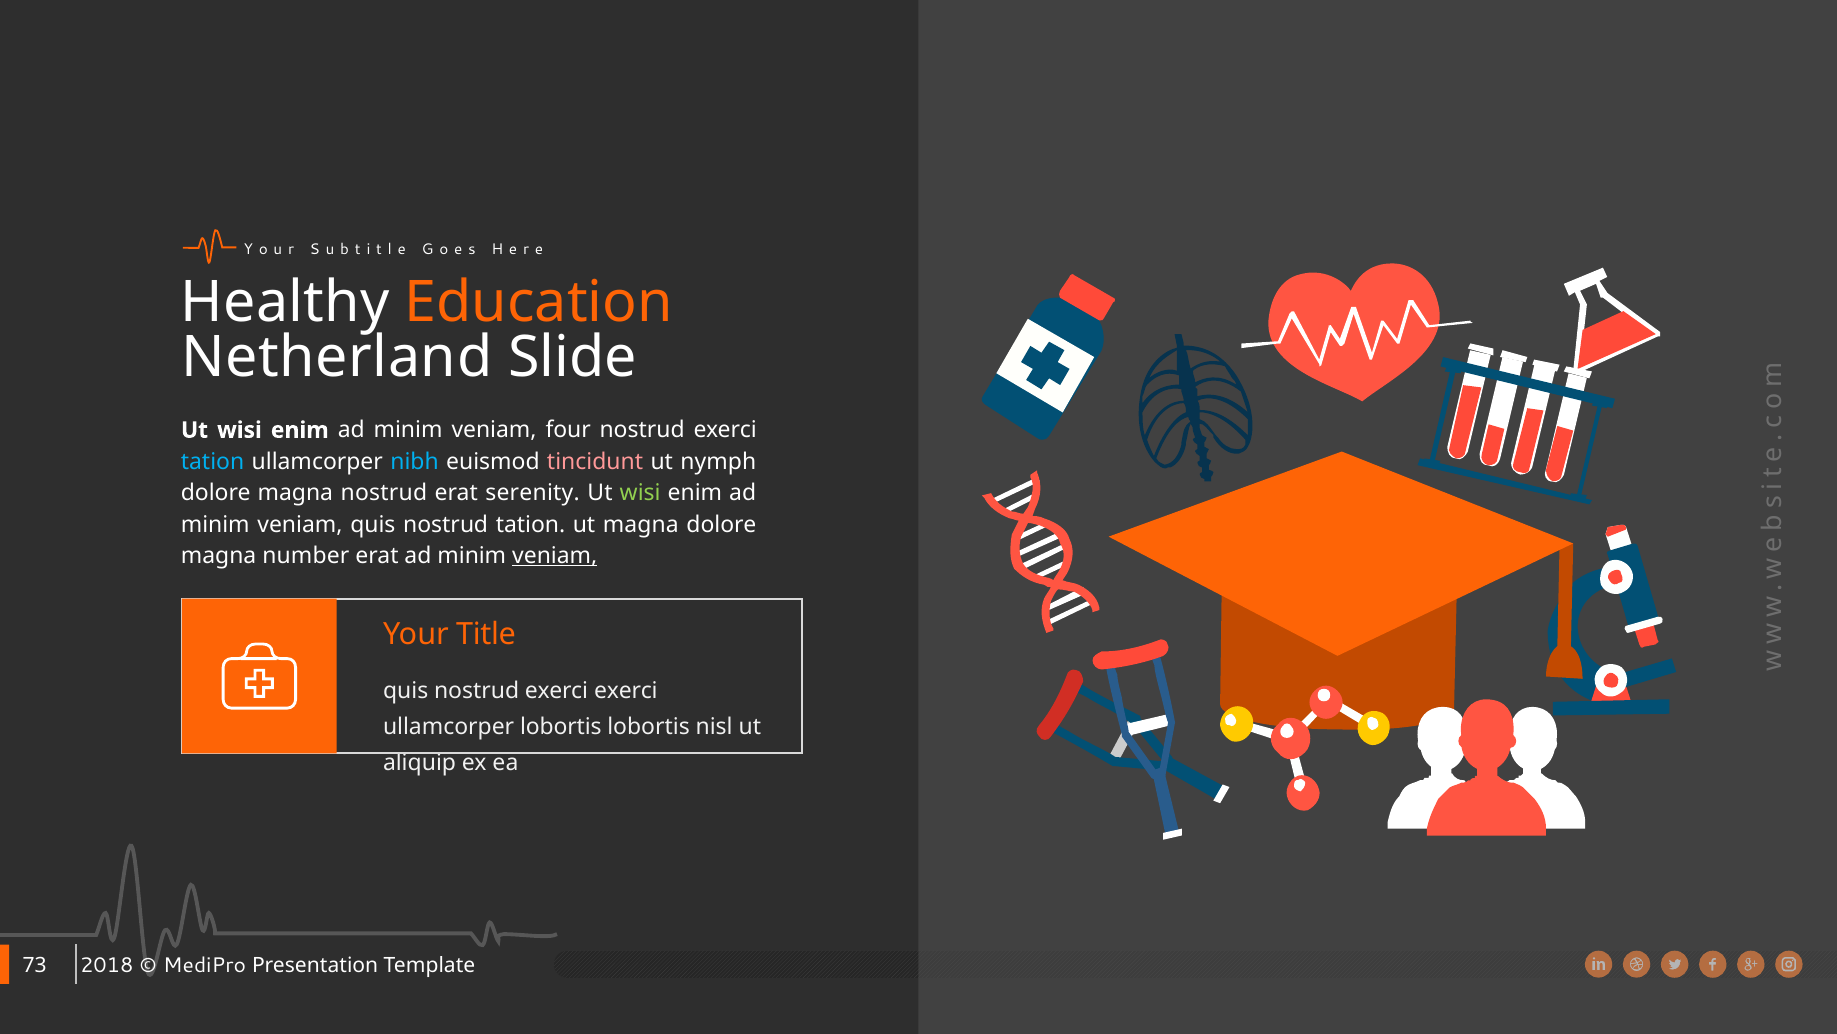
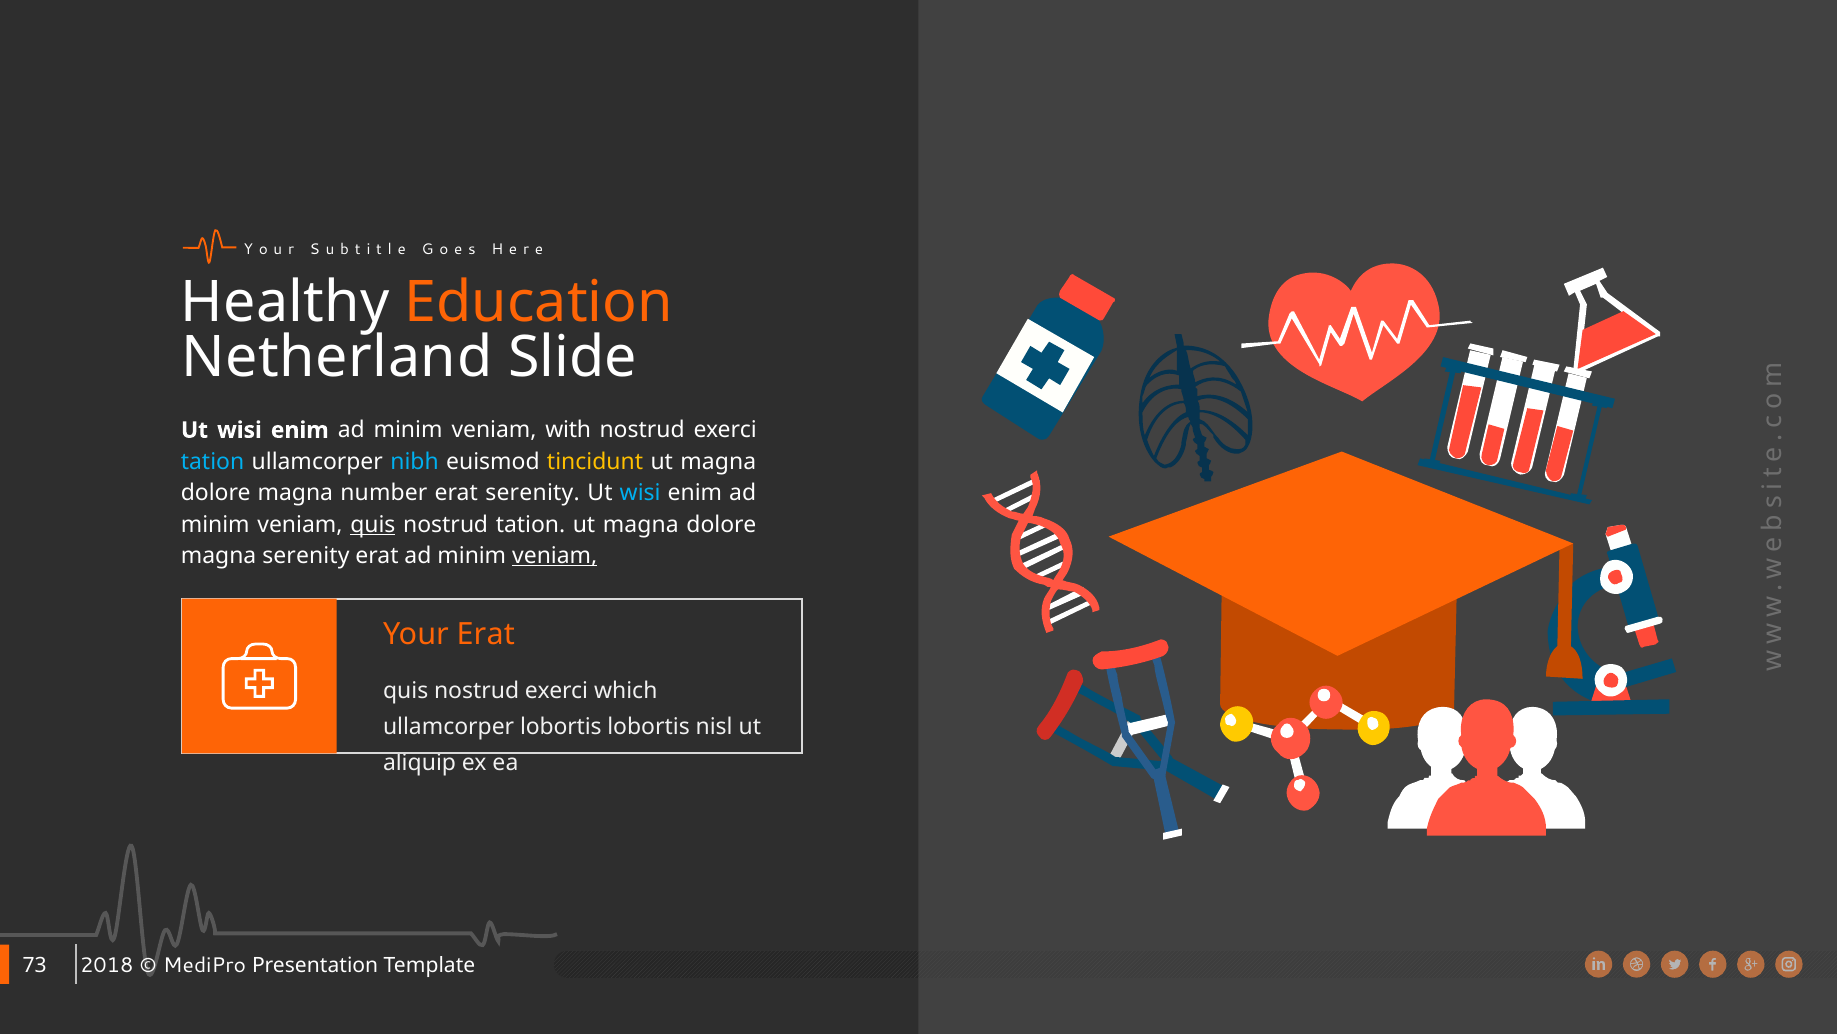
four: four -> with (568, 430)
tincidunt colour: pink -> yellow (595, 461)
nymph: nymph -> magna (718, 461)
magna nostrud: nostrud -> number (384, 493)
wisi colour: light green -> light blue (640, 493)
quis underline: none -> present (373, 524)
magna number: number -> serenity (306, 556)
Your Title: Title -> Erat (486, 634)
exerci exerci: exerci -> which (626, 691)
